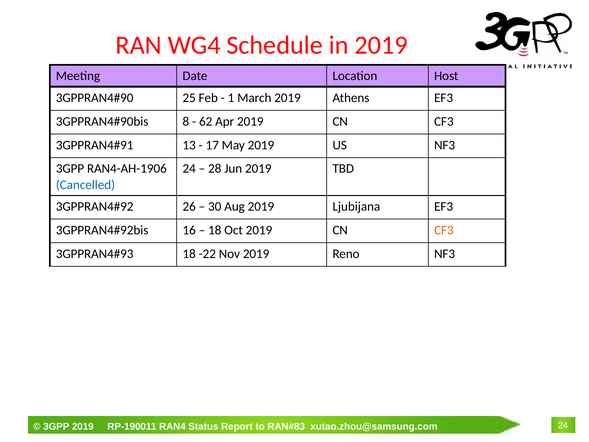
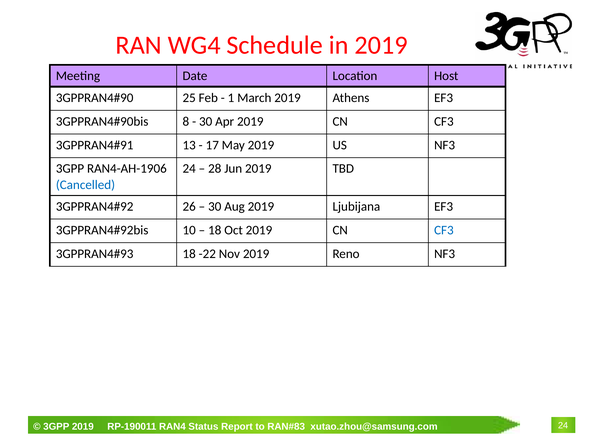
62: 62 -> 30 (206, 121)
16: 16 -> 10 (189, 230)
CF3 colour: orange -> blue (444, 230)
